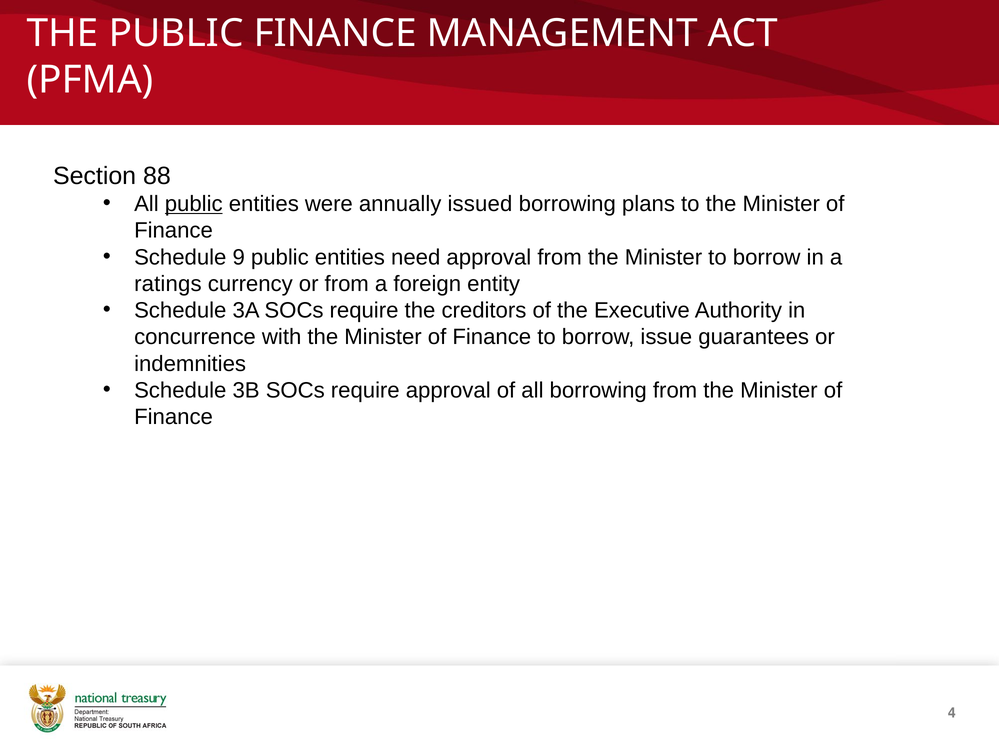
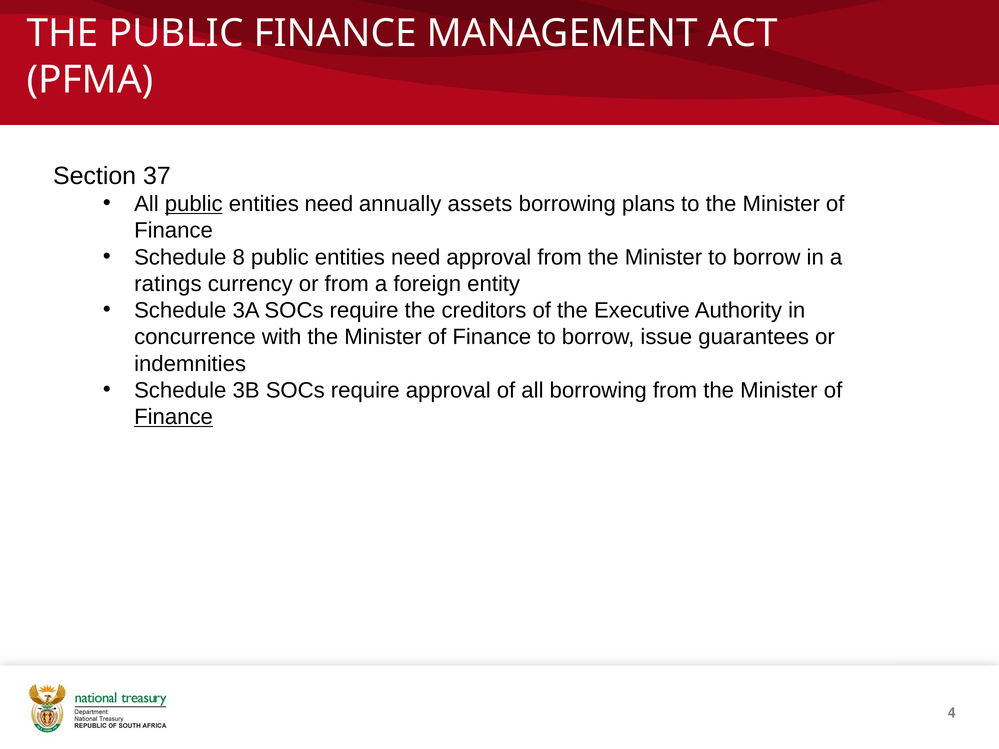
88: 88 -> 37 (157, 176)
were: were -> need (329, 204)
issued: issued -> assets (480, 204)
9: 9 -> 8 (239, 257)
Finance underline: none -> present (174, 417)
